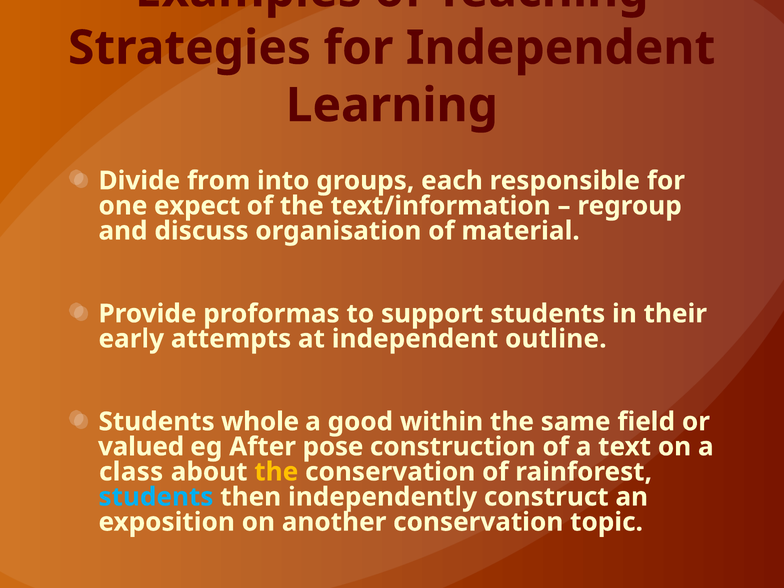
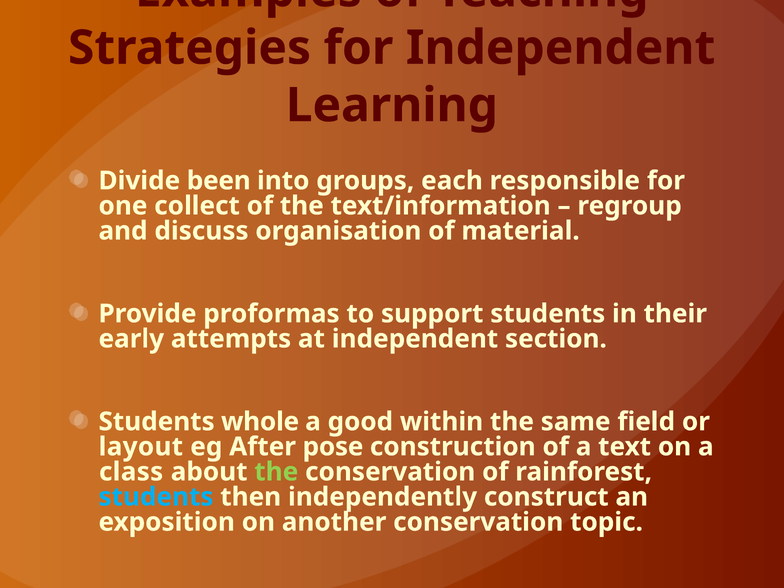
from: from -> been (219, 181)
expect: expect -> collect (197, 206)
outline: outline -> section (556, 339)
valued: valued -> layout (141, 447)
the colour: yellow -> light green (276, 472)
